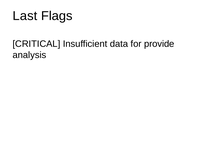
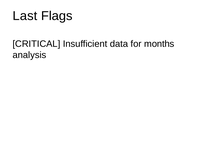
provide: provide -> months (159, 44)
